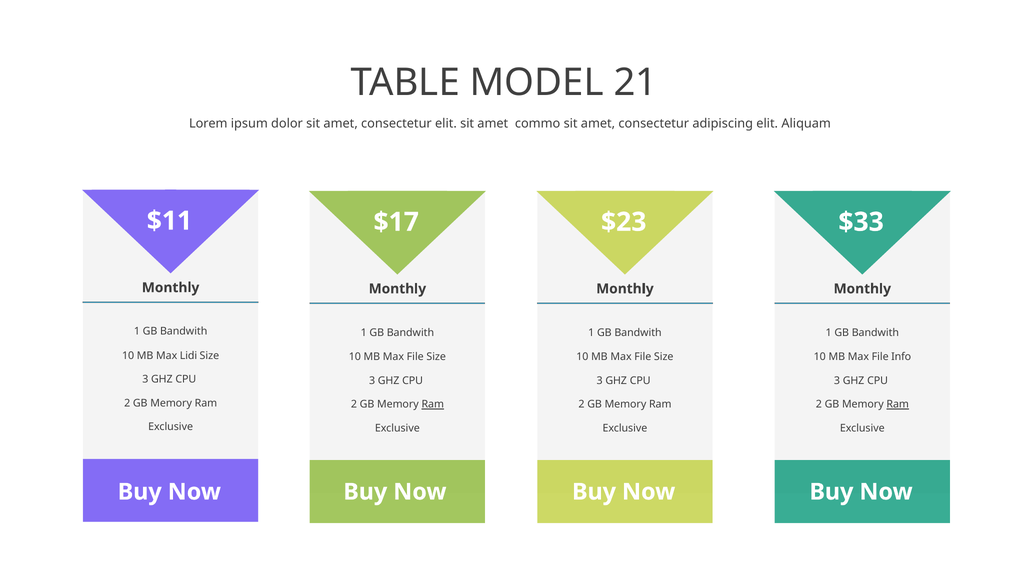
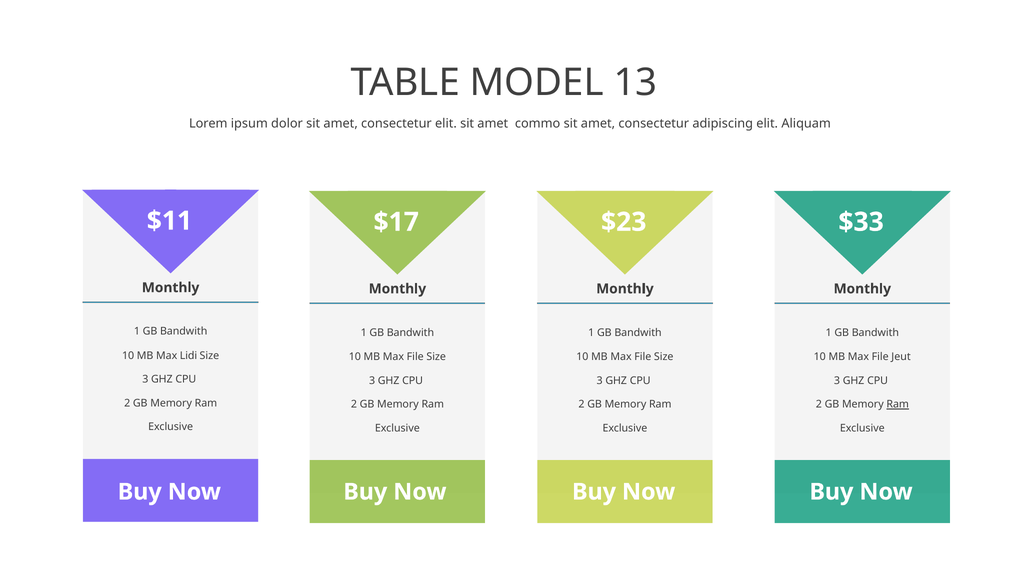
21: 21 -> 13 (635, 83)
Info: Info -> Jeut (901, 357)
Ram underline: present -> none (433, 405)
